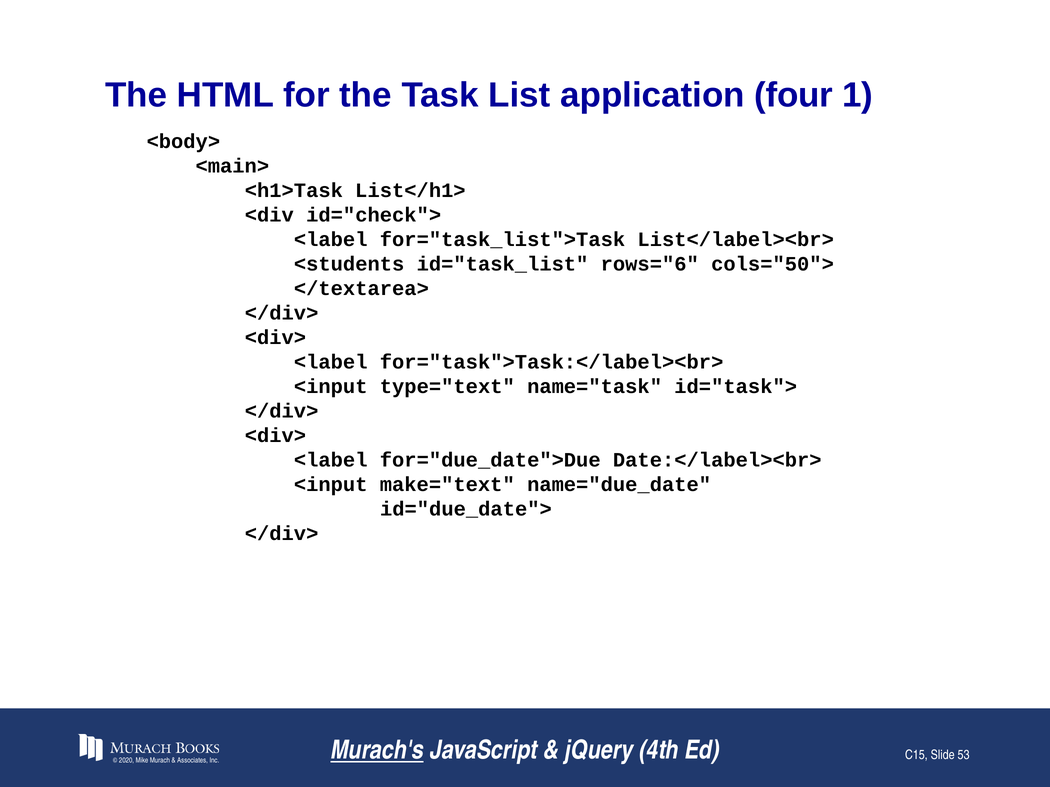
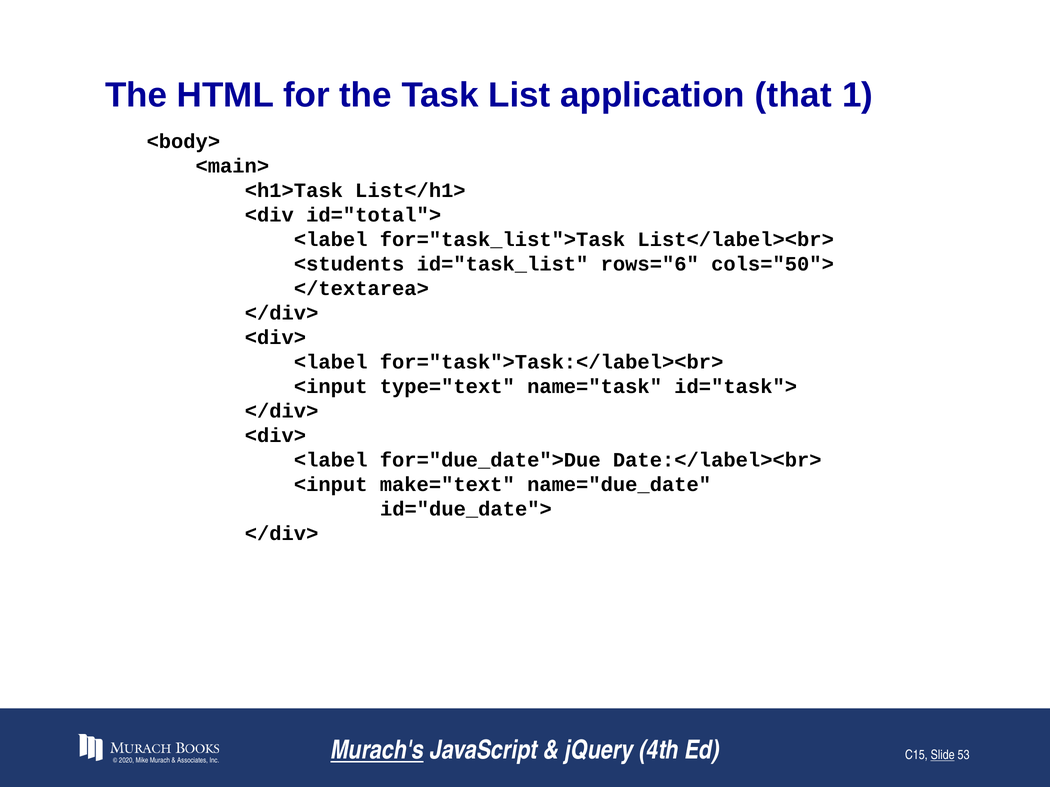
four: four -> that (793, 95)
id="check">: id="check"> -> id="total"> (374, 215)
Slide underline: none -> present (943, 756)
